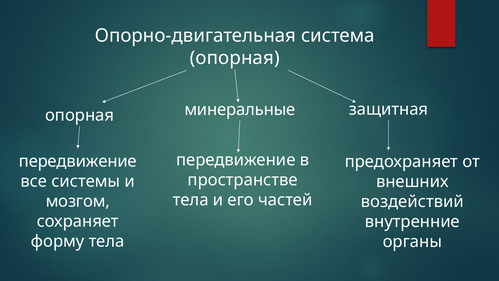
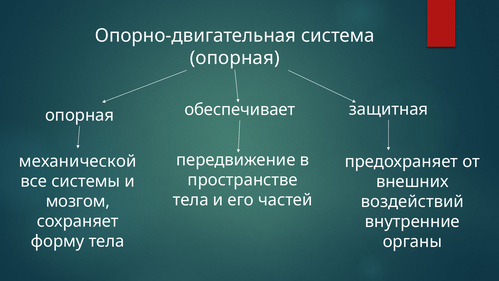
минеральные: минеральные -> обеспечивает (240, 110)
передвижение: передвижение -> механической (78, 161)
